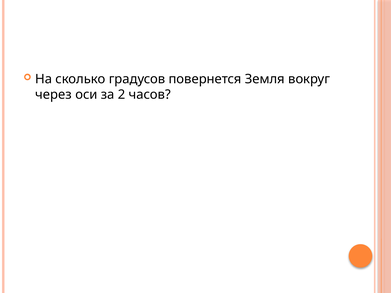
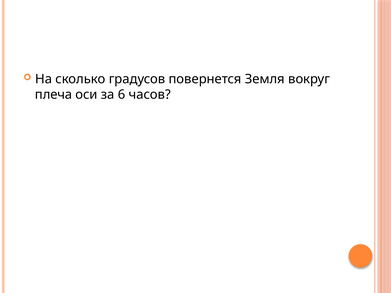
через: через -> плеча (54, 95)
2: 2 -> 6 (122, 95)
